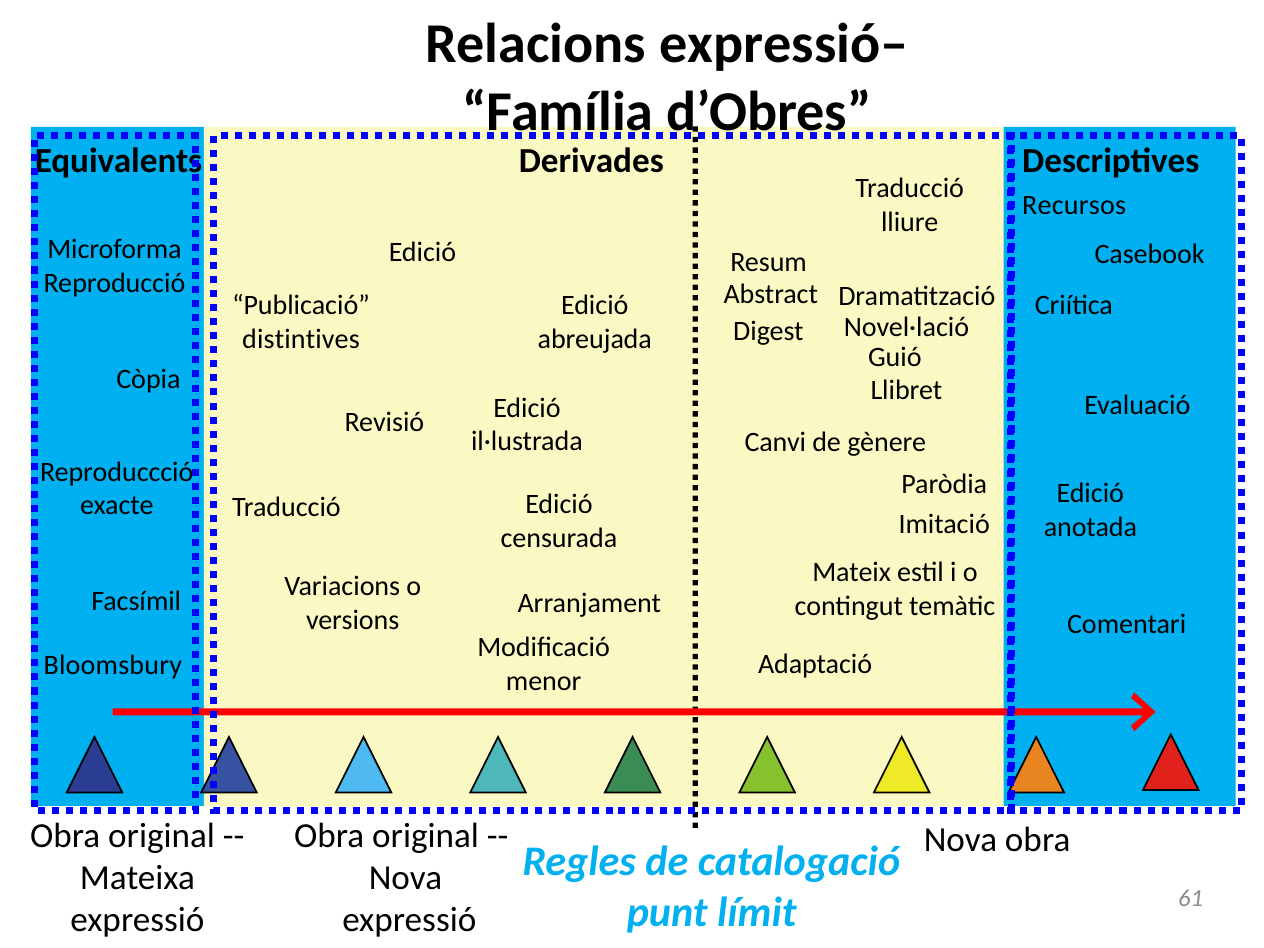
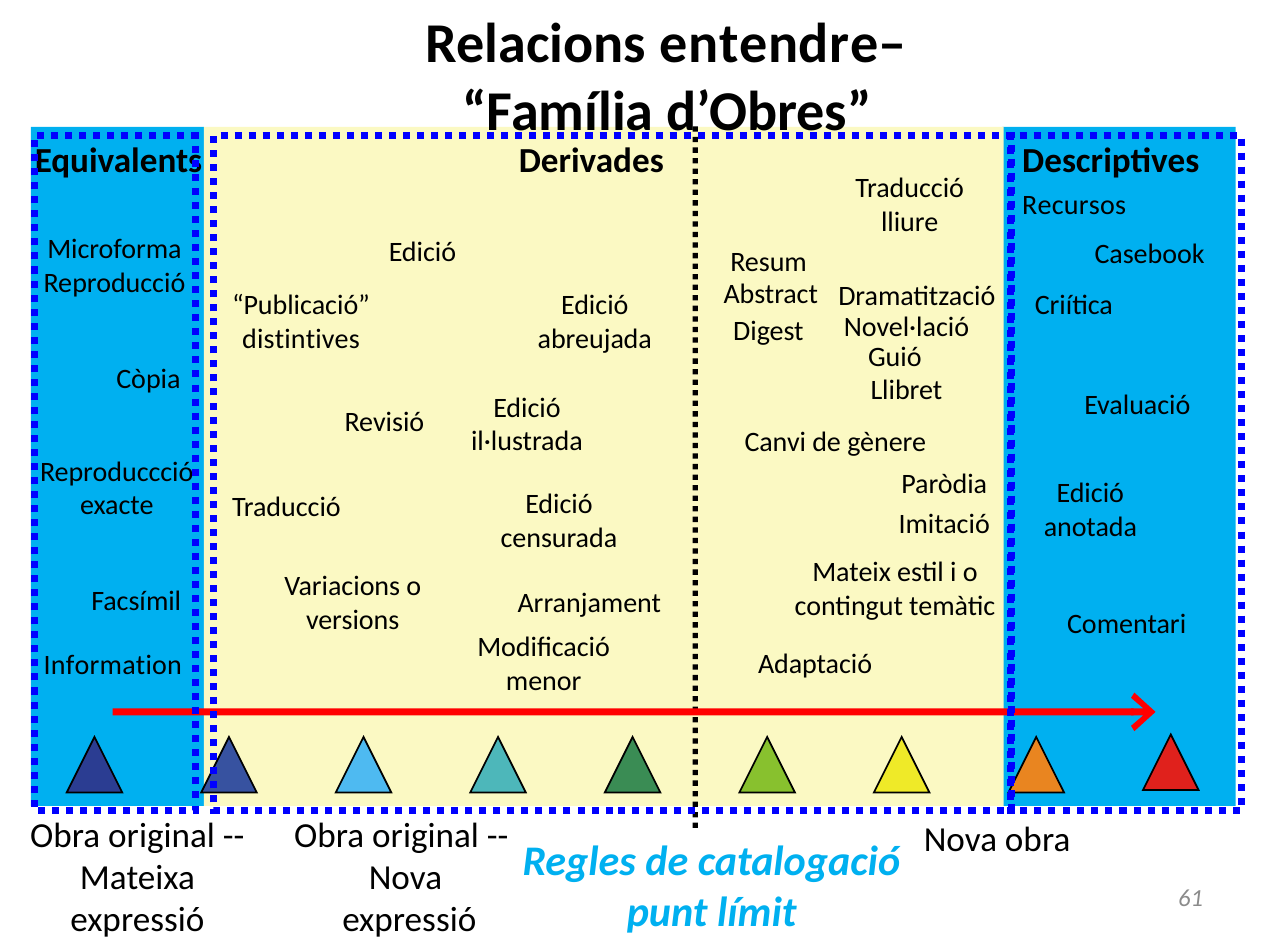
expressió–: expressió– -> entendre– (783, 44)
Bloomsbury: Bloomsbury -> Information (113, 665)
